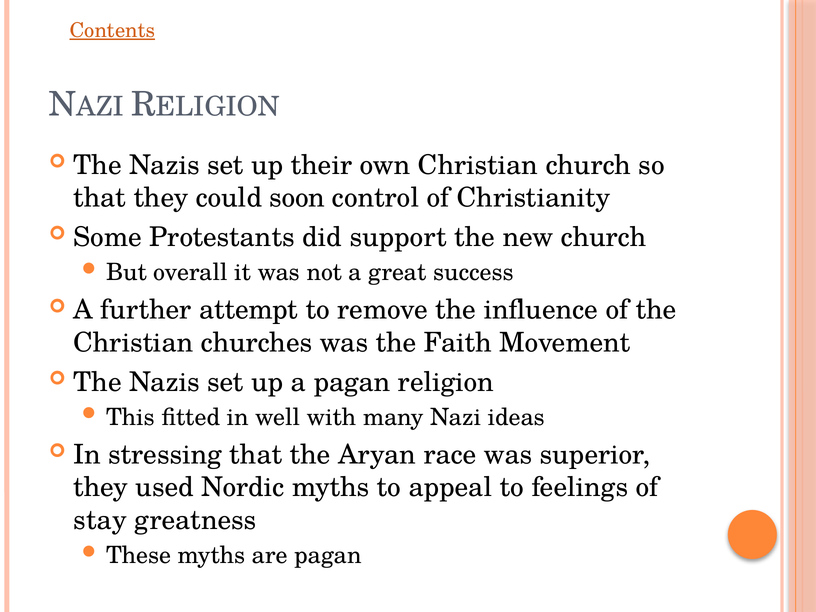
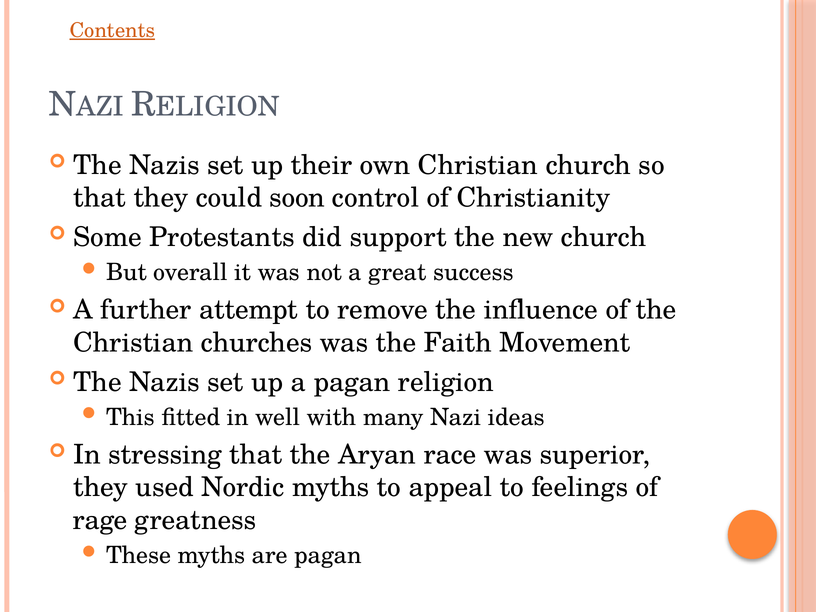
stay: stay -> rage (100, 520)
